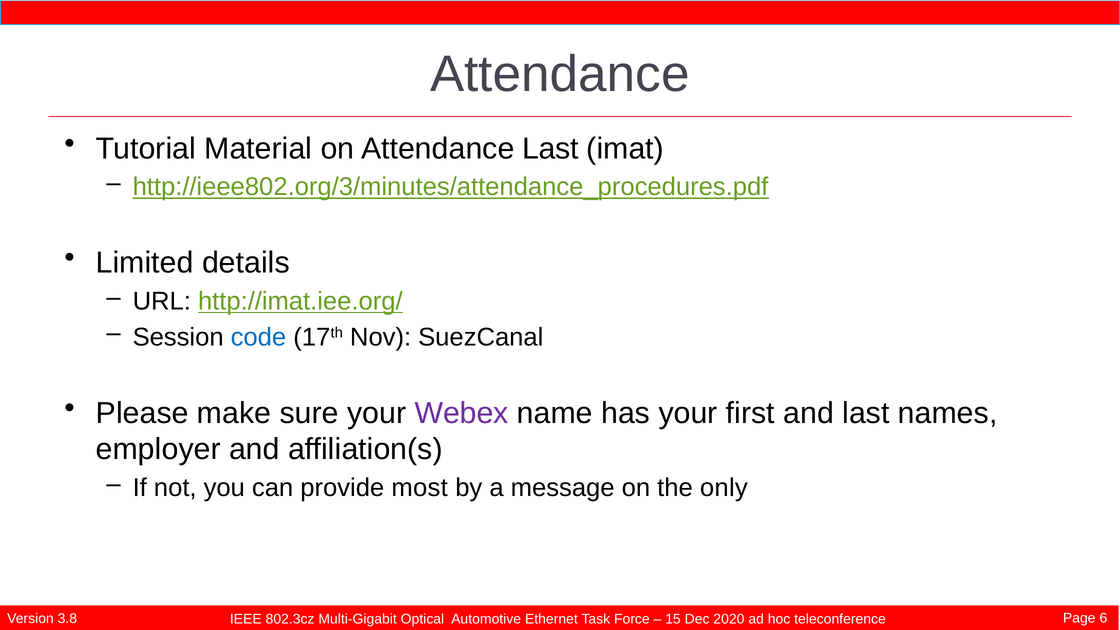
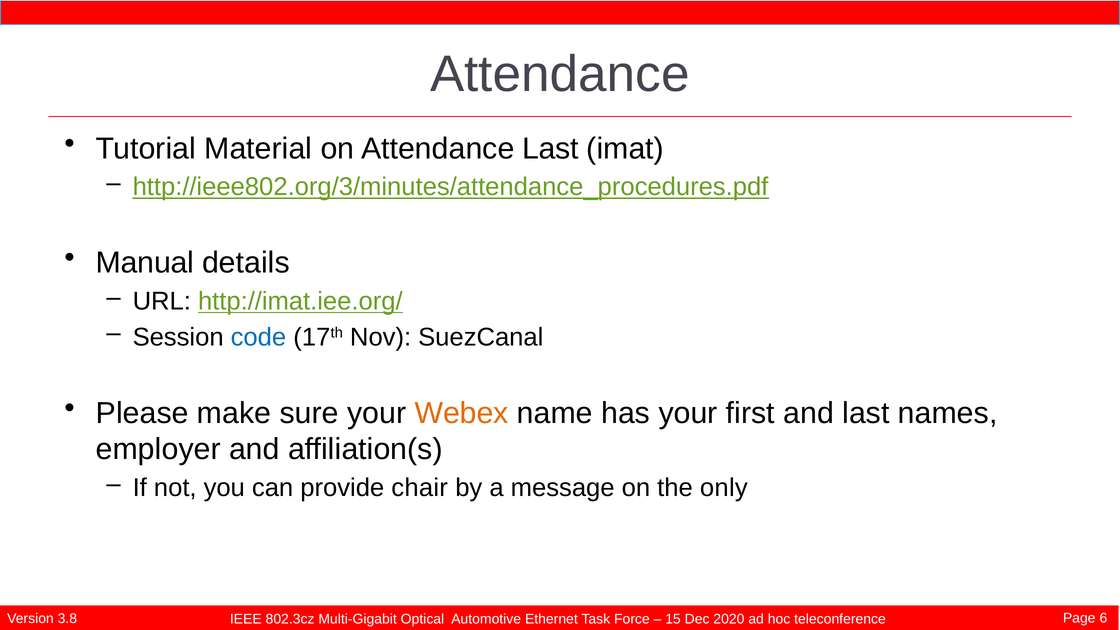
Limited: Limited -> Manual (145, 263)
Webex colour: purple -> orange (462, 413)
most: most -> chair (420, 488)
